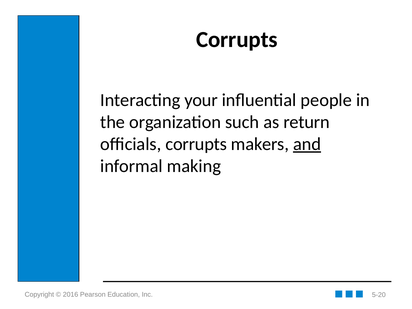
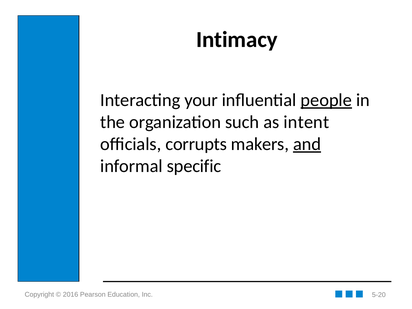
Corrupts: Corrupts -> Intimacy (237, 40)
people underline: none -> present (326, 100)
return: return -> intent (306, 122)
making: making -> specific (194, 166)
